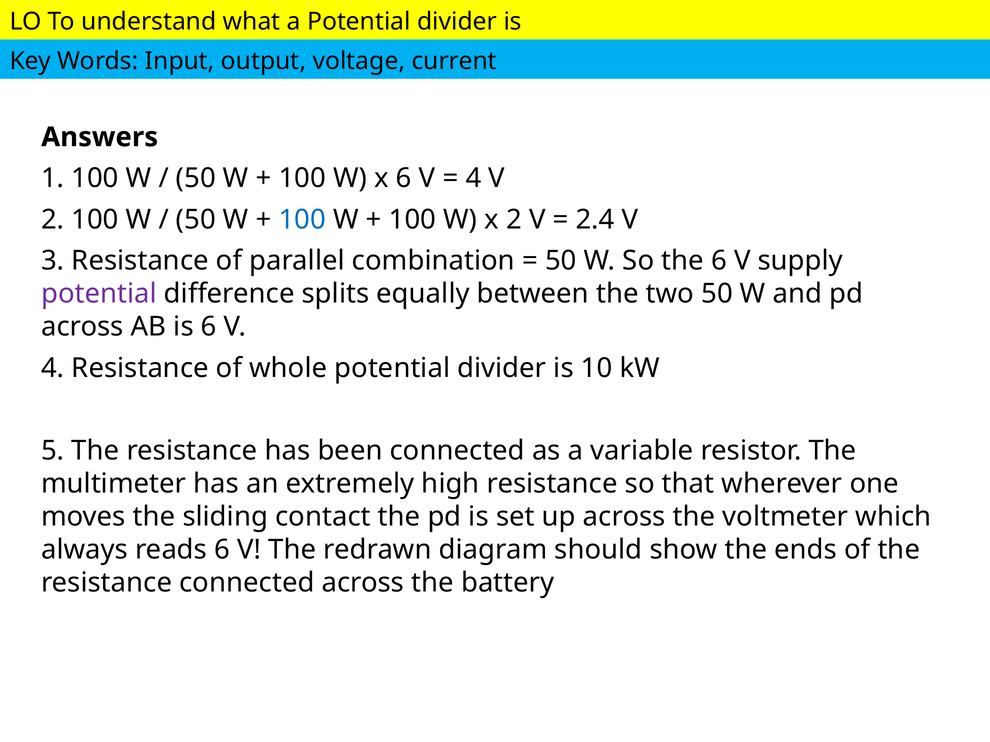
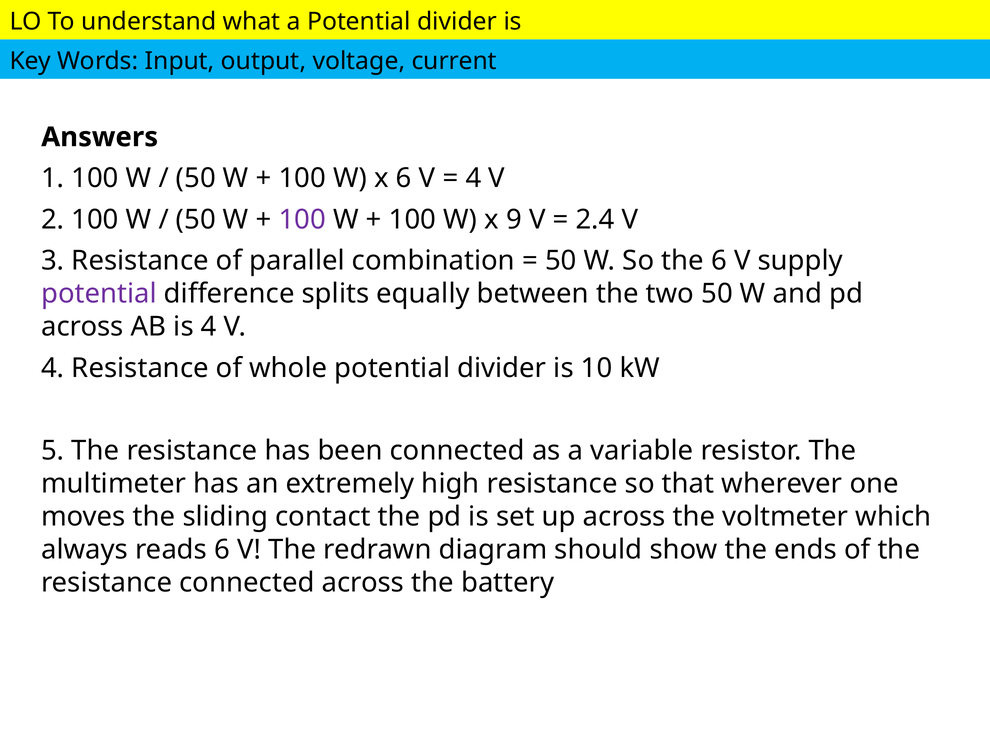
100 colour: blue -> purple (302, 220)
x 2: 2 -> 9 (514, 220)
is 6: 6 -> 4 (209, 327)
